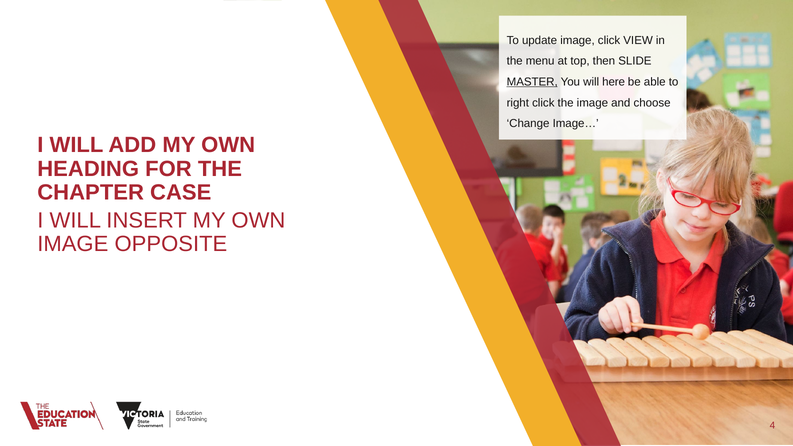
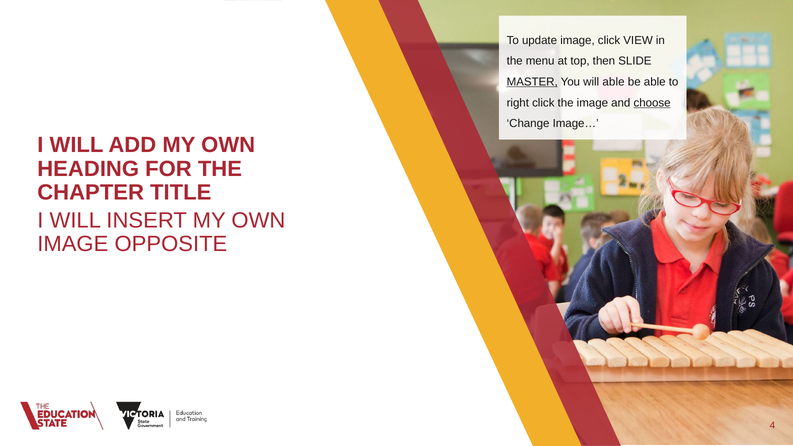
will here: here -> able (614, 82)
choose underline: none -> present (652, 103)
CASE: CASE -> TITLE (181, 193)
